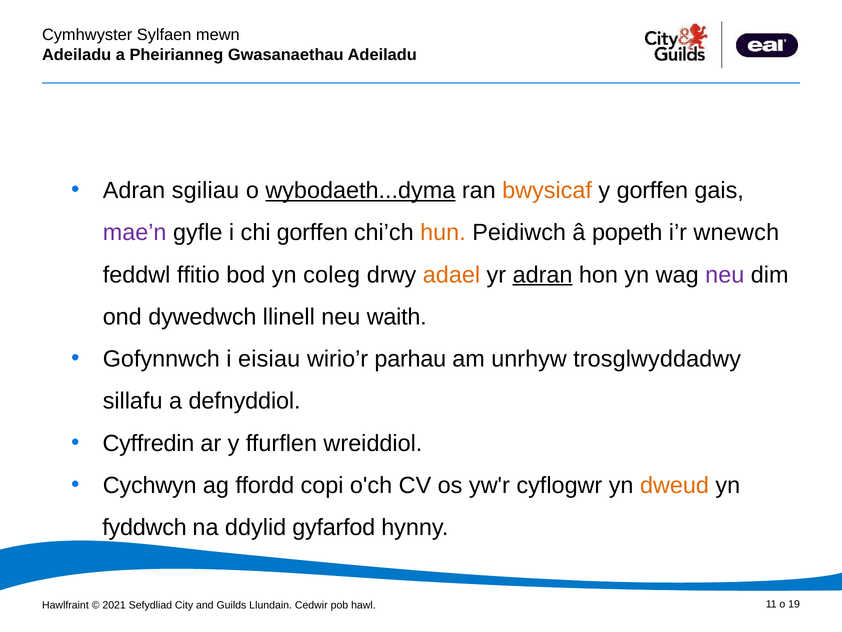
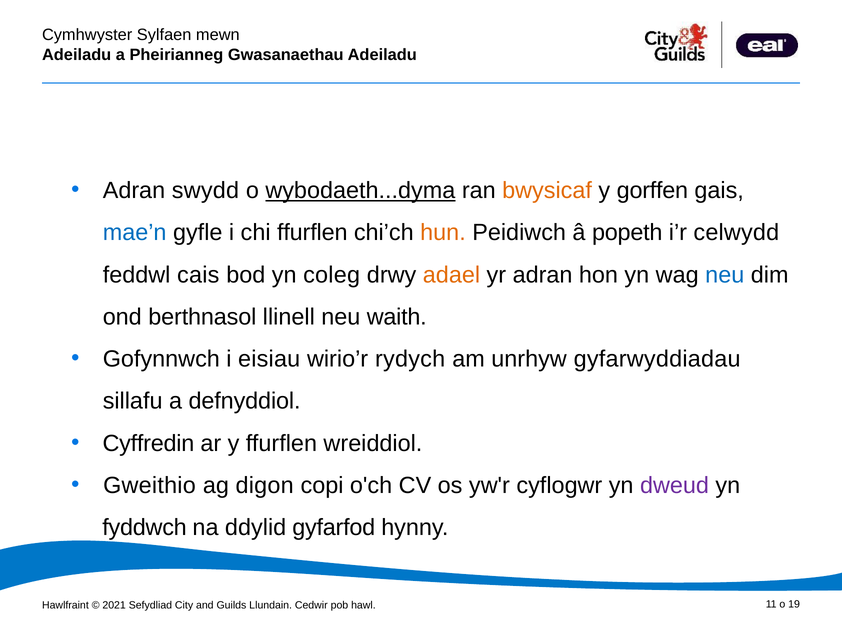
sgiliau: sgiliau -> swydd (205, 190)
mae’n colour: purple -> blue (135, 233)
chi gorffen: gorffen -> ffurflen (312, 233)
wnewch: wnewch -> celwydd (736, 233)
ffitio: ffitio -> cais (198, 275)
adran underline: present -> none (543, 275)
neu colour: purple -> blue (725, 275)
dywedwch: dywedwch -> berthnasol (202, 317)
parhau: parhau -> rydych (410, 359)
trosglwyddadwy: trosglwyddadwy -> gyfarwyddiadau (657, 359)
Cychwyn: Cychwyn -> Gweithio (149, 485)
ffordd: ffordd -> digon (265, 485)
dweud colour: orange -> purple (675, 485)
